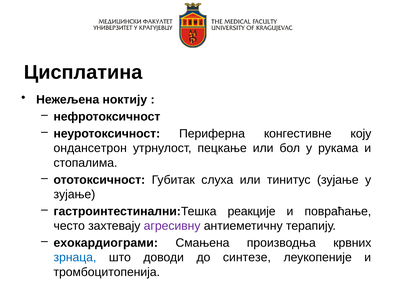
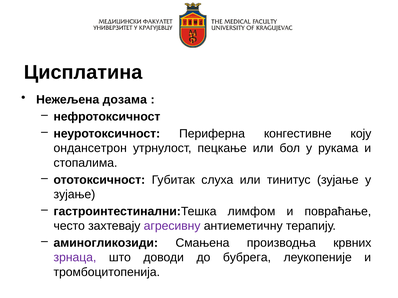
ноктију: ноктију -> дозама (125, 100)
реакције: реакције -> лимфом (251, 212)
ехокардиограми: ехокардиограми -> аминогликозиди (106, 243)
зрнаца colour: blue -> purple (75, 258)
синтезе: синтезе -> бубрега (247, 258)
